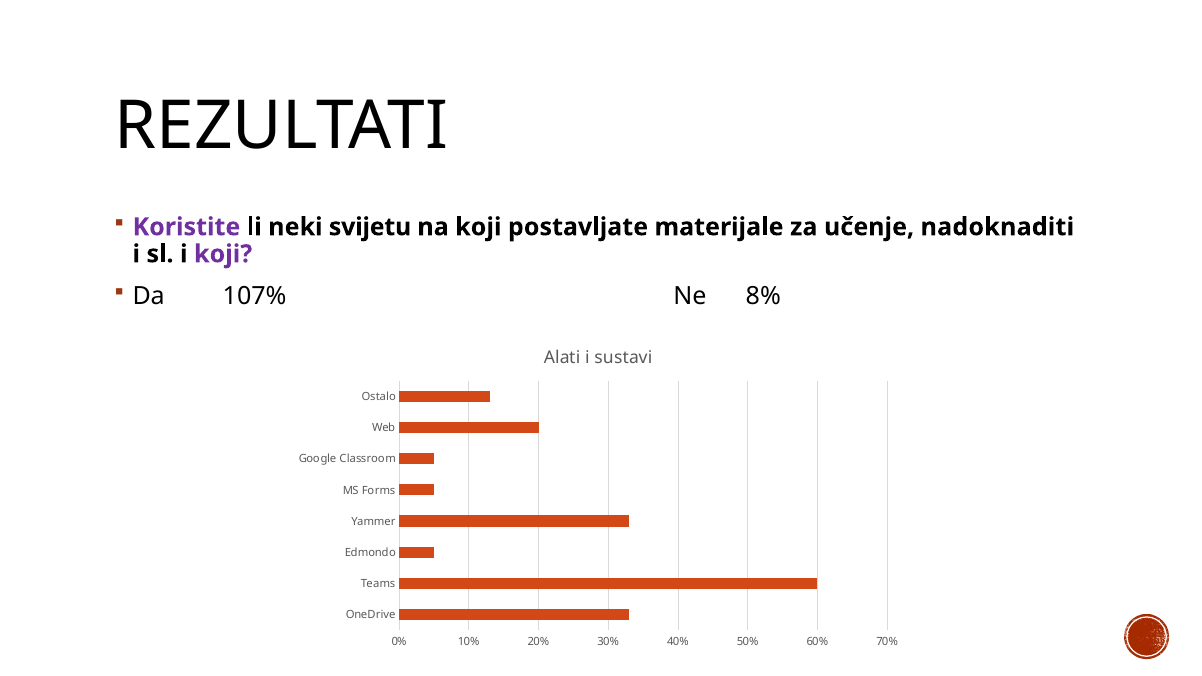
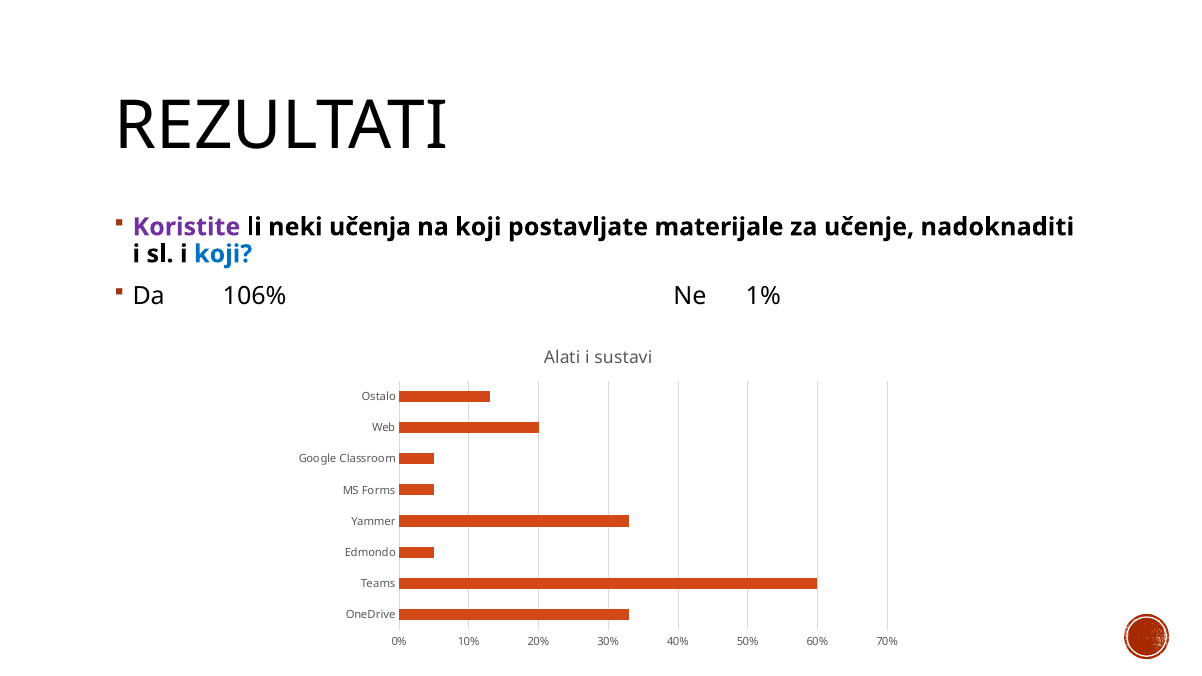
svijetu: svijetu -> učenja (370, 227)
koji colour: purple -> blue (223, 254)
107%: 107% -> 106% (255, 296)
8%: 8% -> 1% (763, 296)
